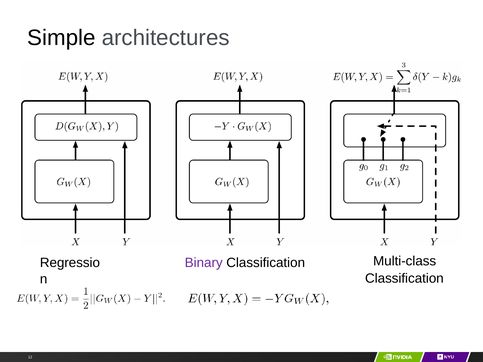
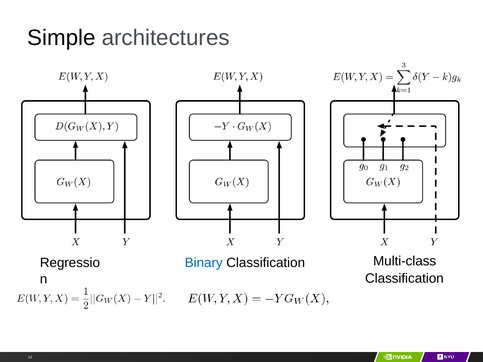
Binary colour: purple -> blue (204, 263)
